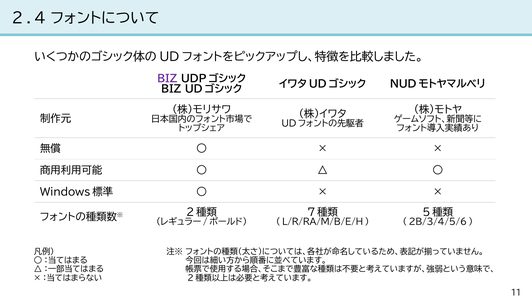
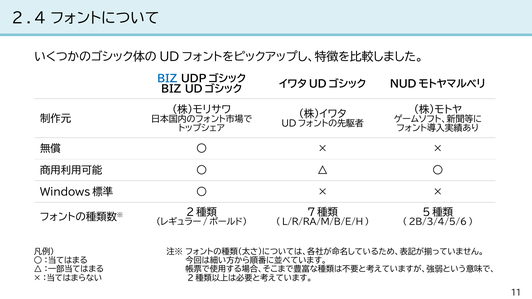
BIZ colour: purple -> blue (167, 79)
